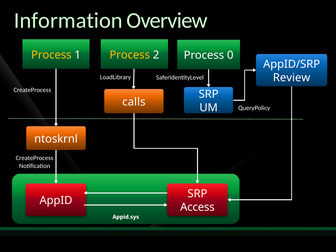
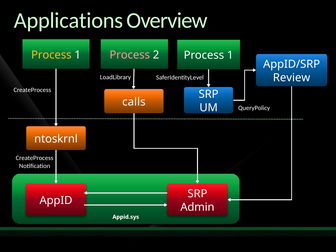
Information: Information -> Applications (68, 20)
Process colour: yellow -> pink (130, 55)
0: 0 -> 1 (230, 55)
Access: Access -> Admin (197, 207)
